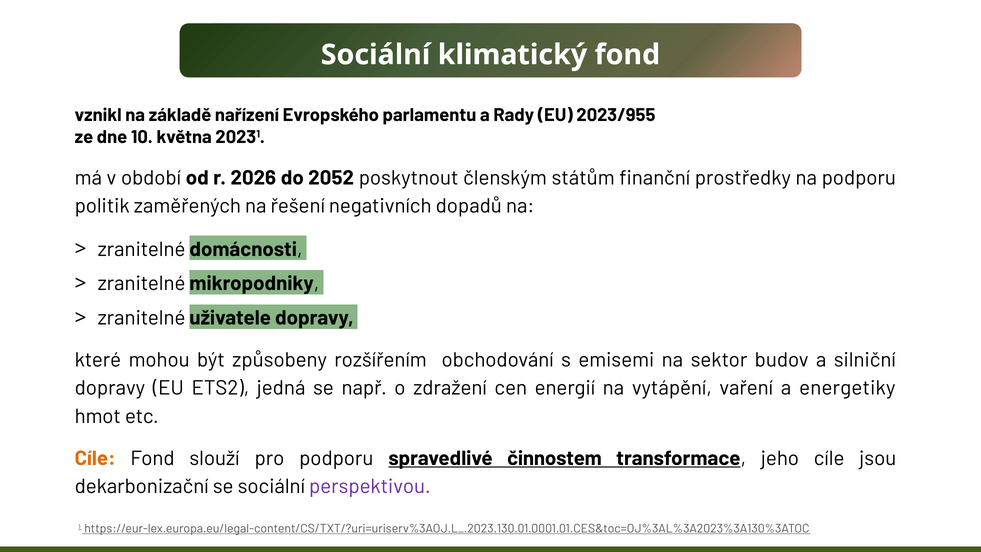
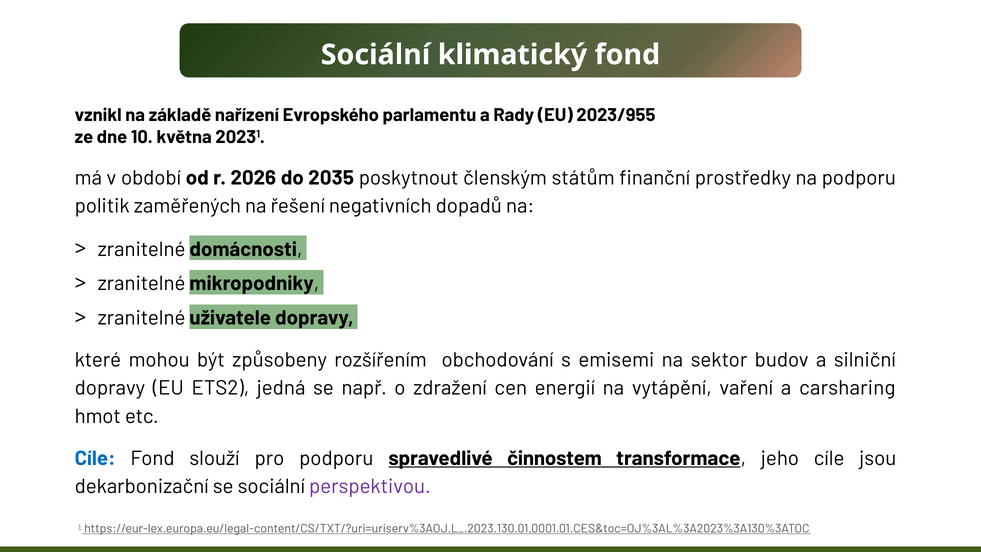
2052: 2052 -> 2035 (331, 178)
energetiky: energetiky -> carsharing (847, 388)
Cíle colour: orange -> blue (95, 458)
